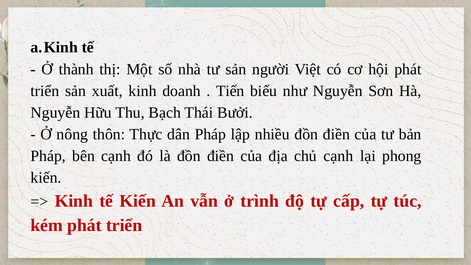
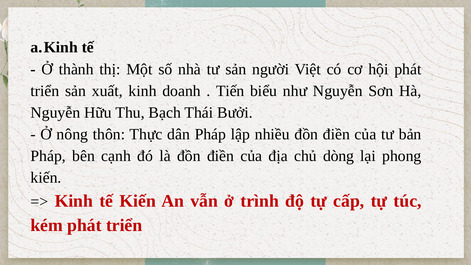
chủ cạnh: cạnh -> dòng (339, 156)
